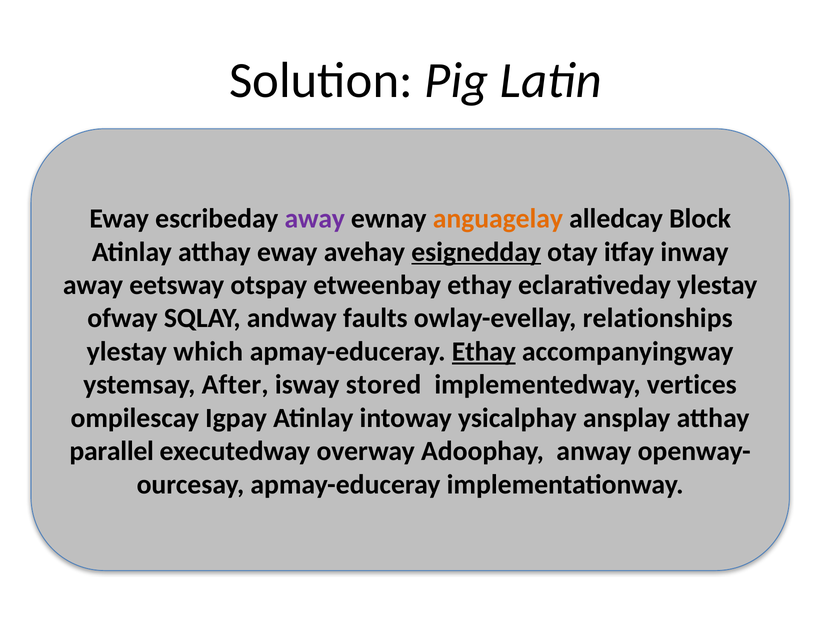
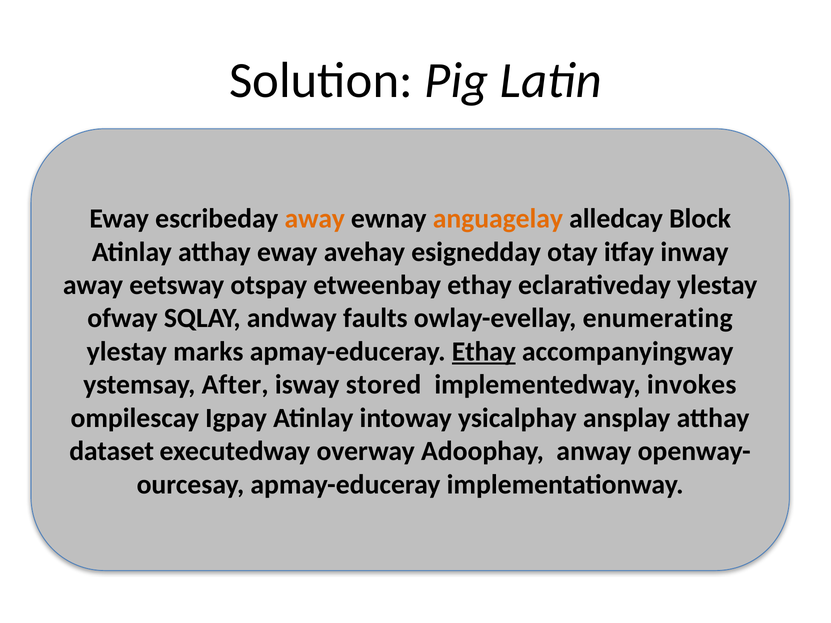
away colour: purple -> orange (315, 219)
esignedday underline: present -> none (476, 252)
relationships: relationships -> enumerating (658, 318)
which: which -> marks (208, 352)
vertices: vertices -> invokes (692, 385)
parallel: parallel -> dataset (112, 451)
